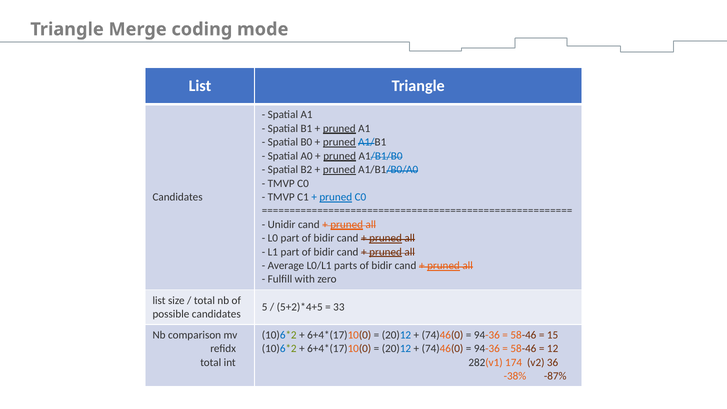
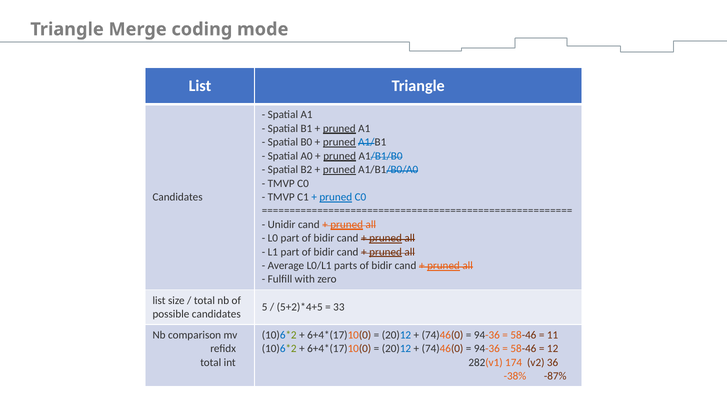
15: 15 -> 11 (553, 335)
